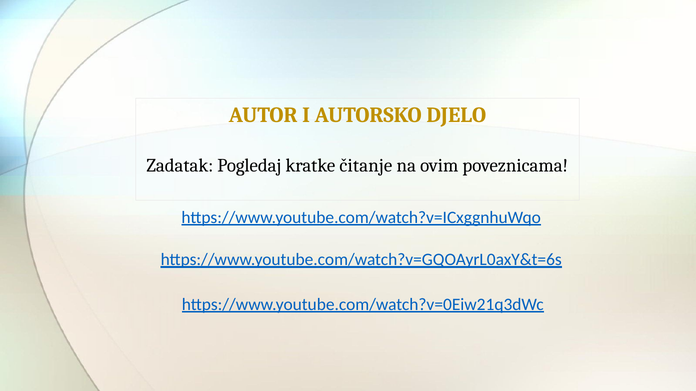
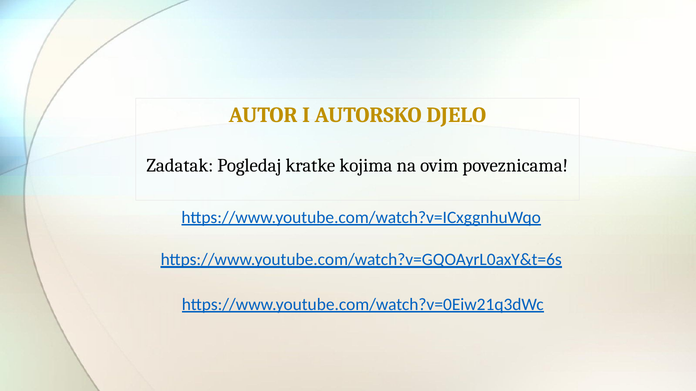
čitanje: čitanje -> kojima (366, 166)
